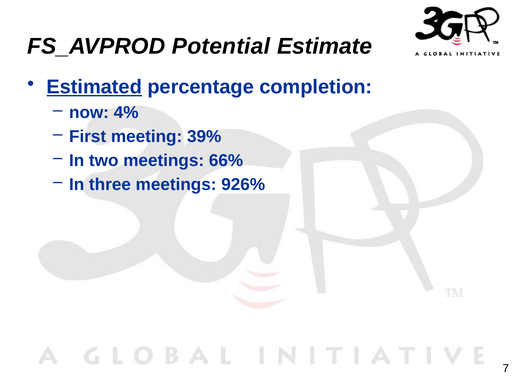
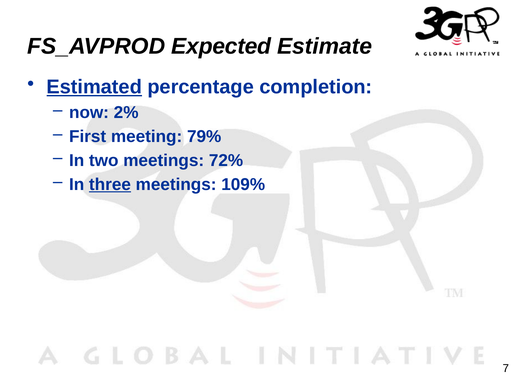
Potential: Potential -> Expected (221, 46)
4%: 4% -> 2% (126, 113)
39%: 39% -> 79% (204, 137)
66%: 66% -> 72% (226, 161)
three underline: none -> present (110, 185)
926%: 926% -> 109% (243, 185)
